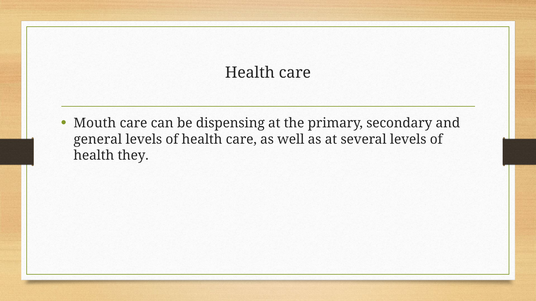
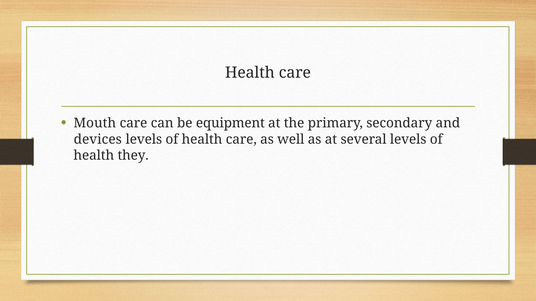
dispensing: dispensing -> equipment (230, 123)
general: general -> devices (98, 139)
